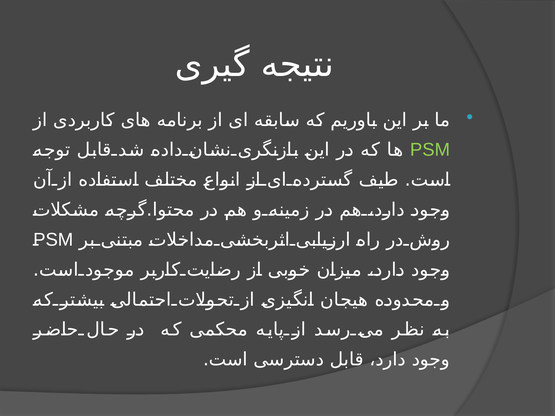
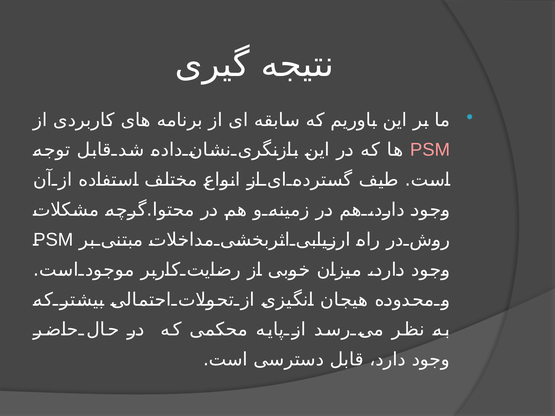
PSM colour: light green -> pink (430, 150)
